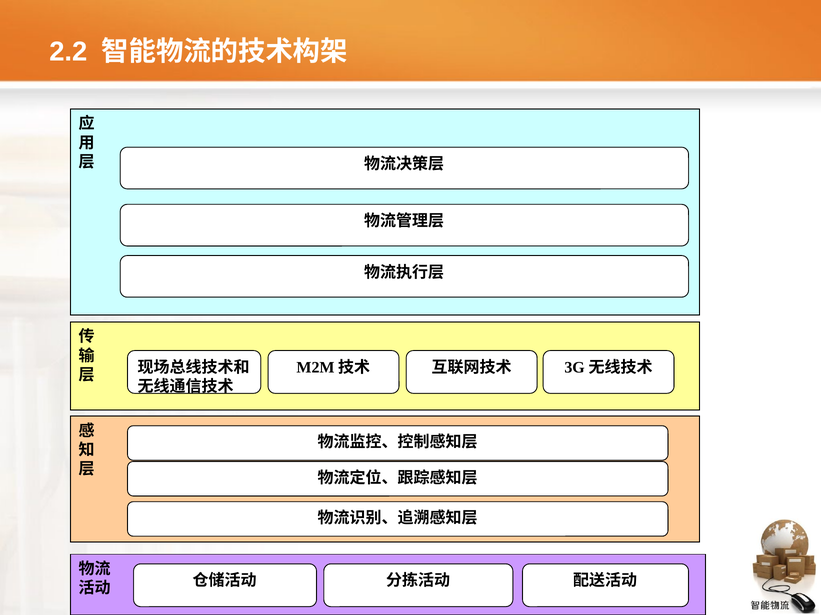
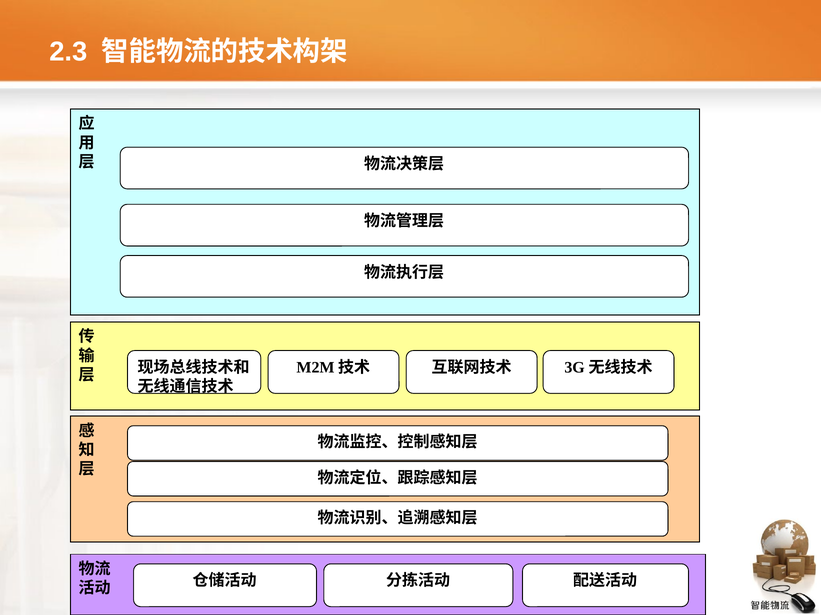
2.2: 2.2 -> 2.3 (68, 52)
